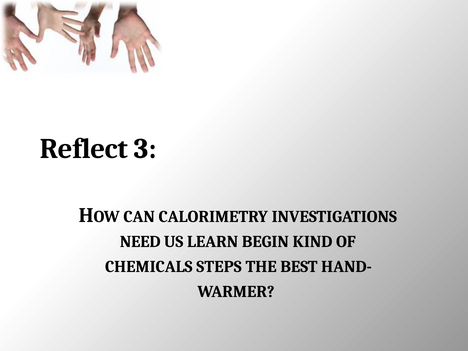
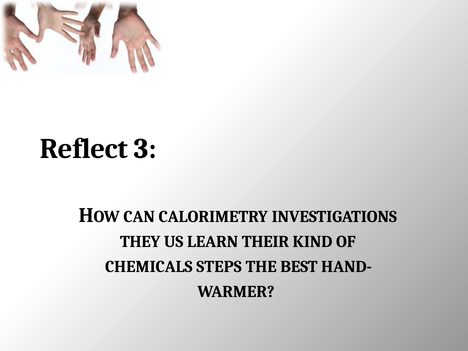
NEED: NEED -> THEY (140, 242)
BEGIN: BEGIN -> THEIR (265, 242)
